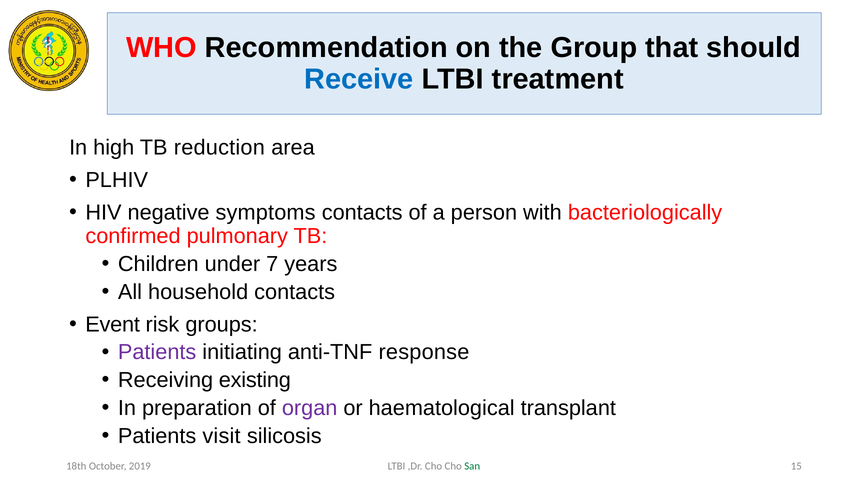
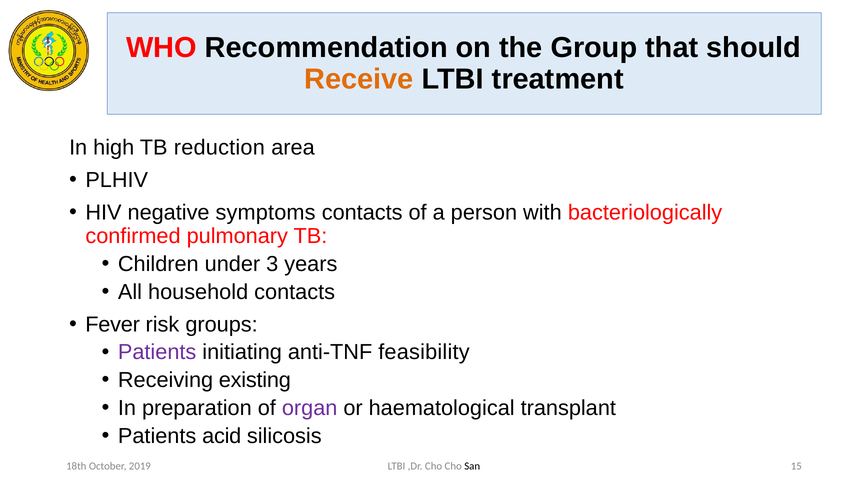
Receive colour: blue -> orange (359, 79)
7: 7 -> 3 (272, 264)
Event: Event -> Fever (113, 325)
response: response -> feasibility (424, 352)
visit: visit -> acid (222, 436)
San colour: green -> black (472, 466)
